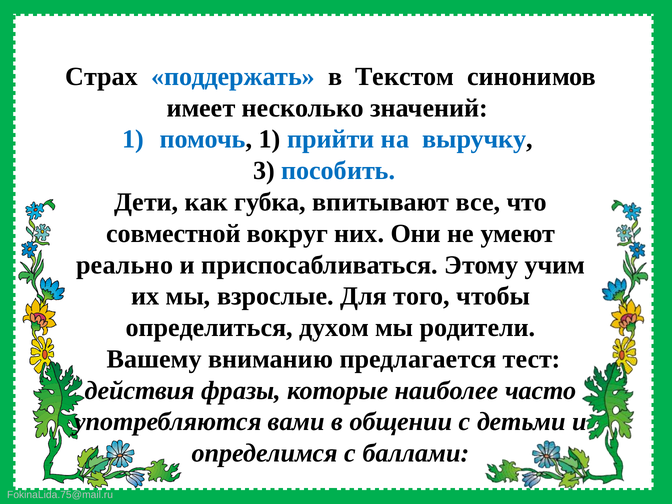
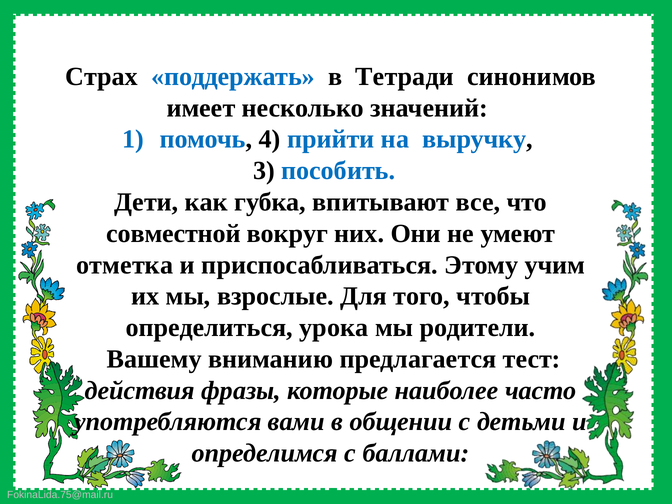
Текстом: Текстом -> Тетради (405, 77)
помочь 1: 1 -> 4 (270, 139)
реально: реально -> отметка (125, 265)
духом: духом -> урока (334, 328)
